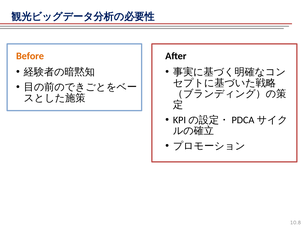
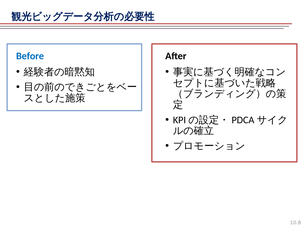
Before colour: orange -> blue (30, 56)
